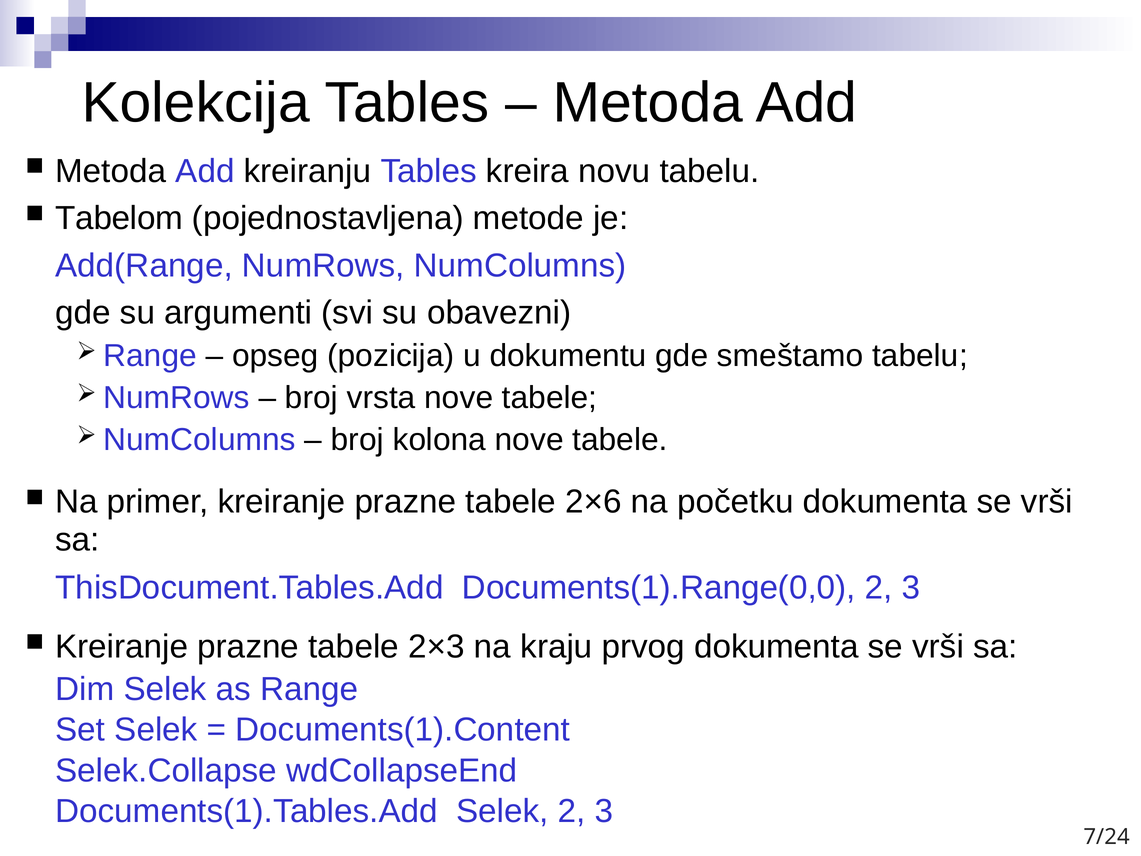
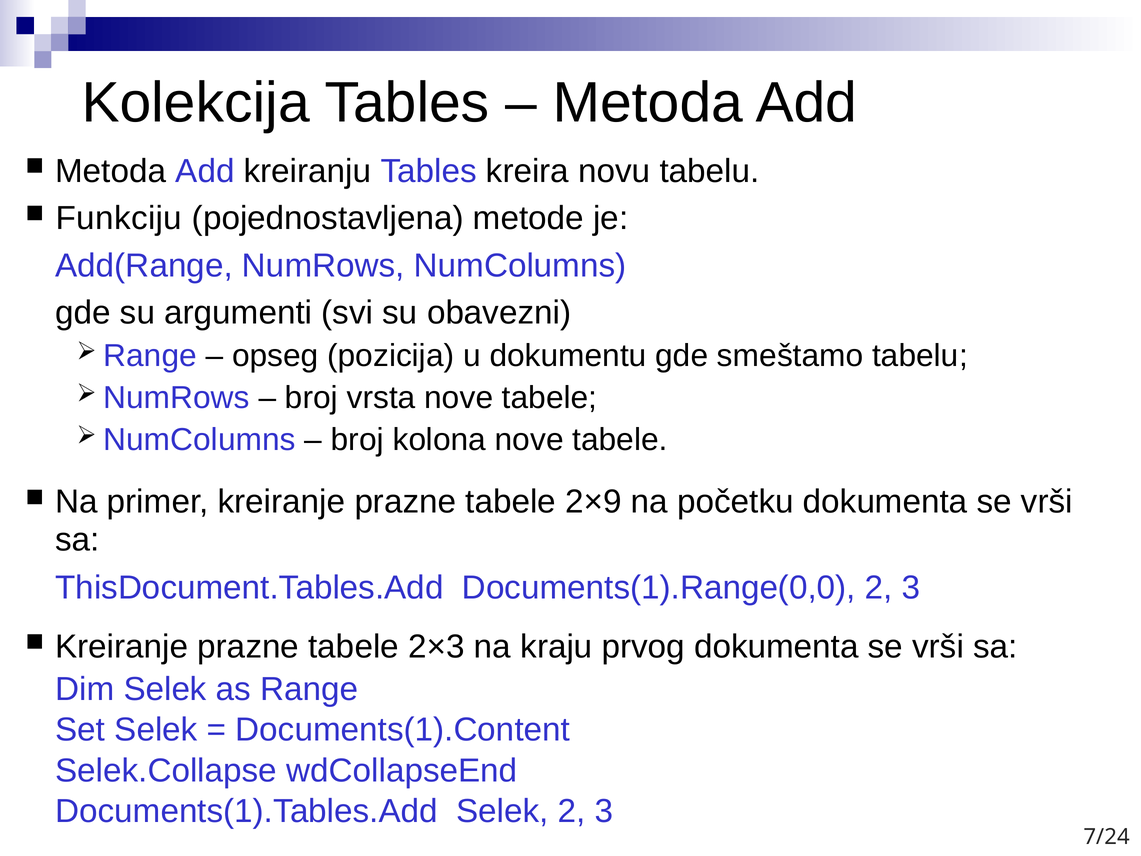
Tabelom: Tabelom -> Funkciju (119, 218)
2×6: 2×6 -> 2×9 (593, 502)
